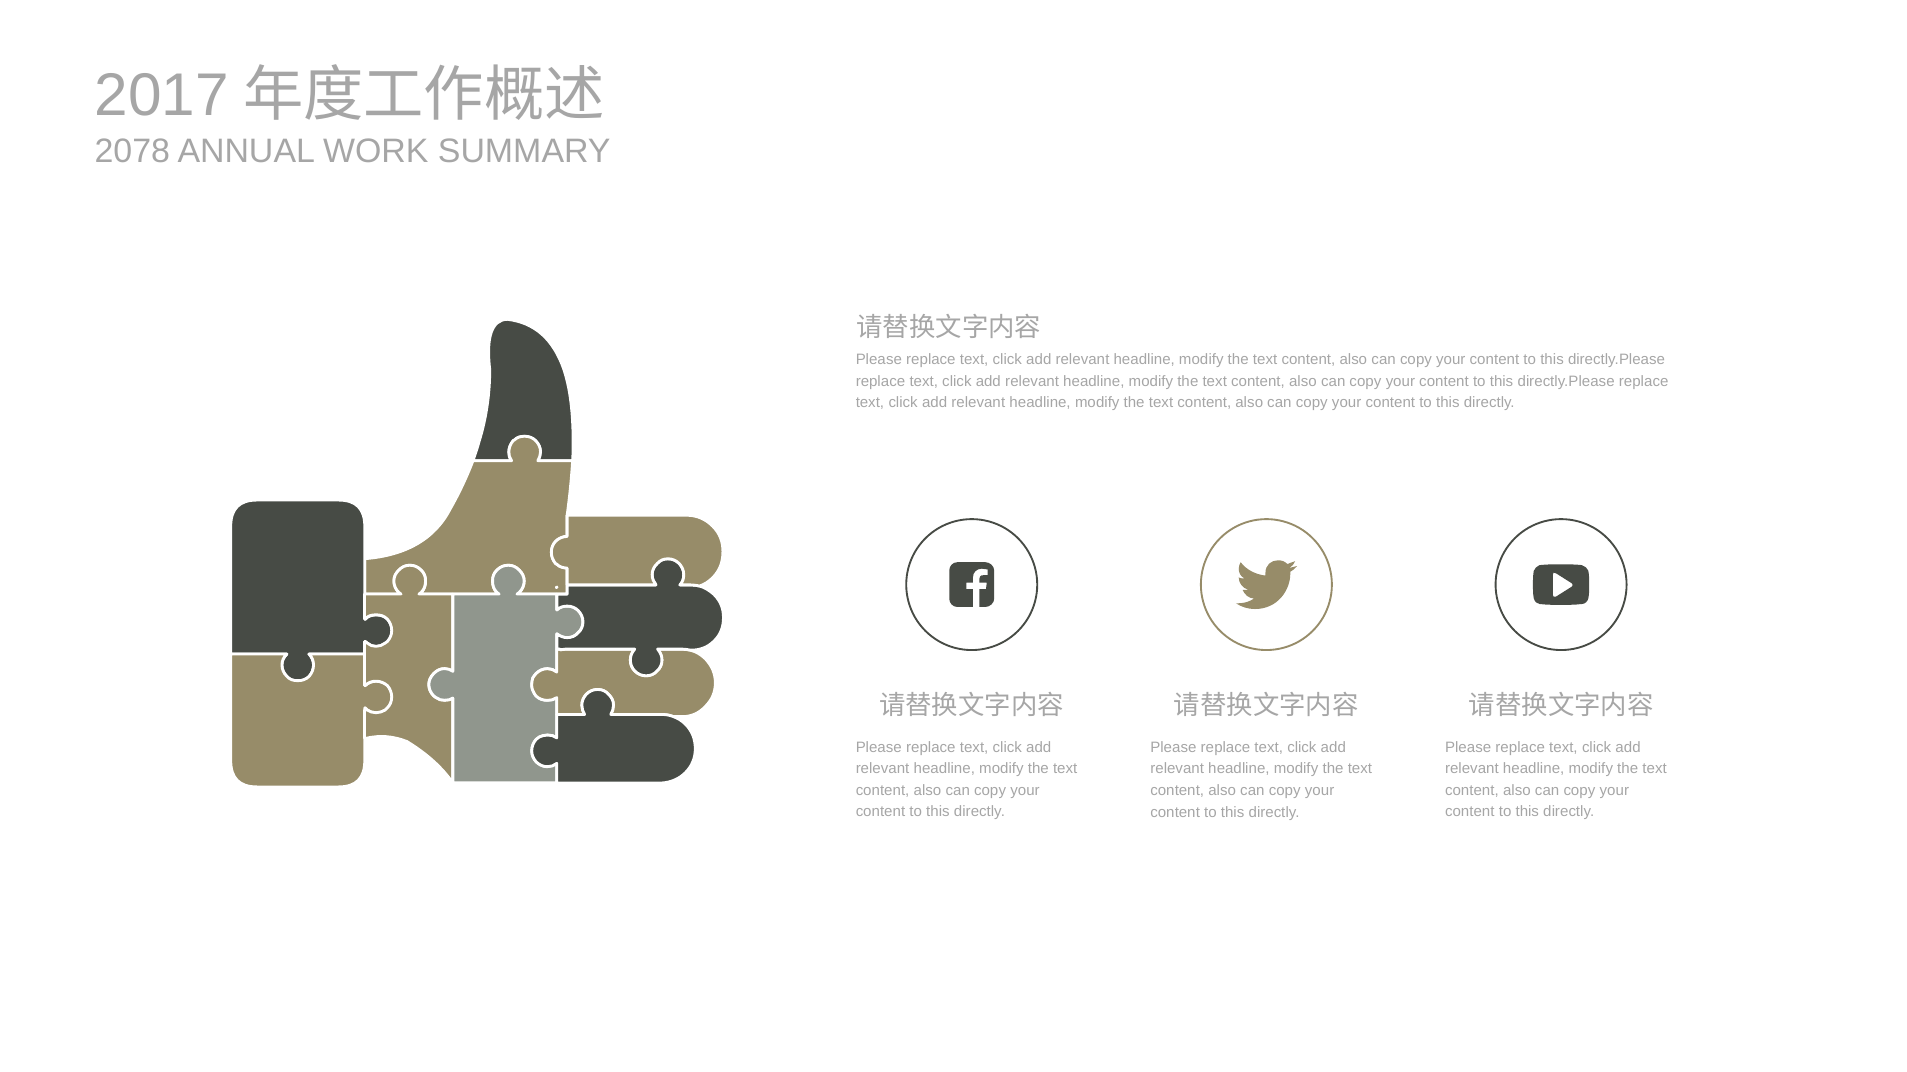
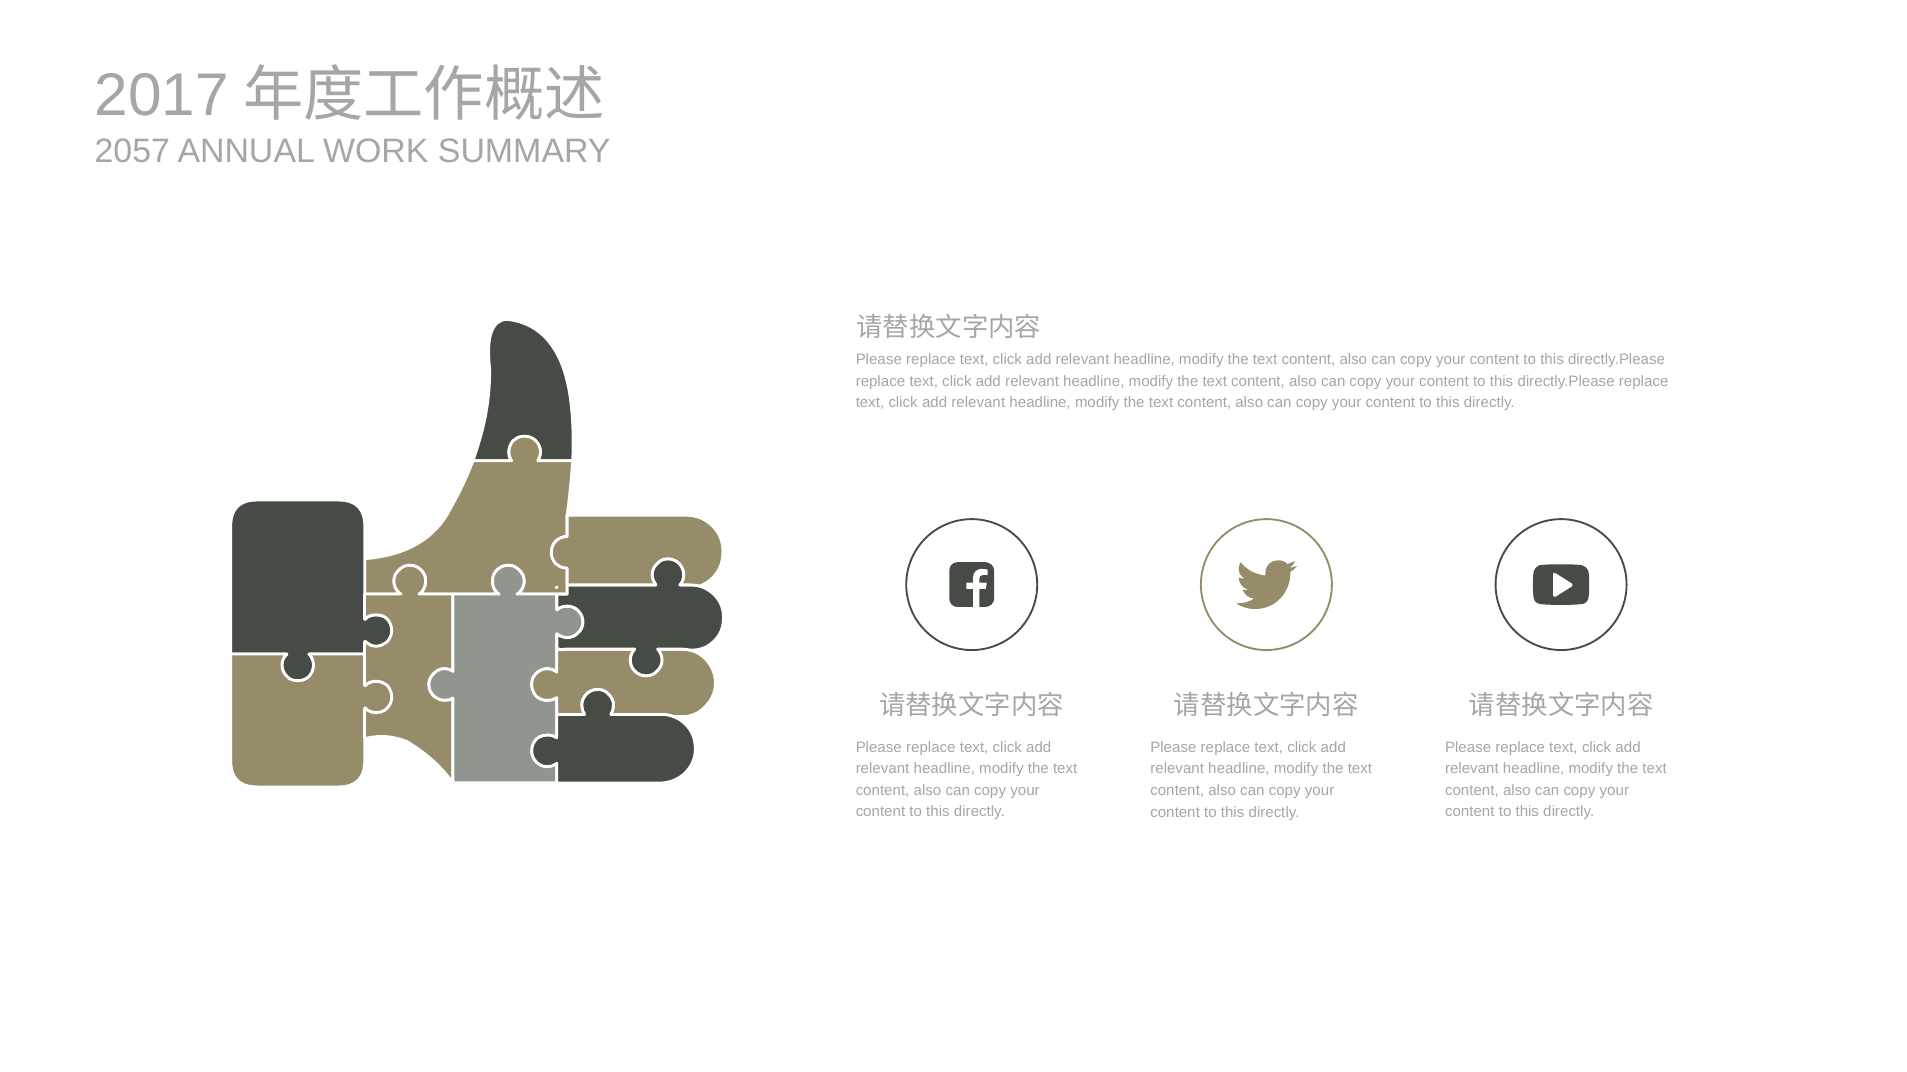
2078: 2078 -> 2057 (132, 152)
